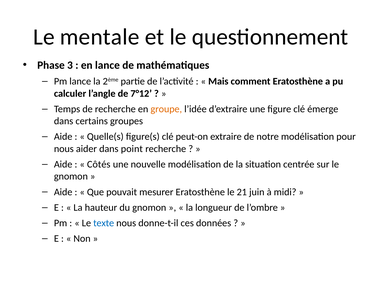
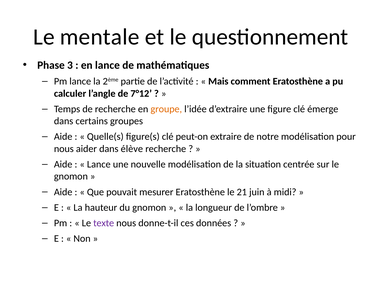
point: point -> élève (132, 149)
Côtés: Côtés -> Lance (99, 165)
texte colour: blue -> purple (104, 223)
